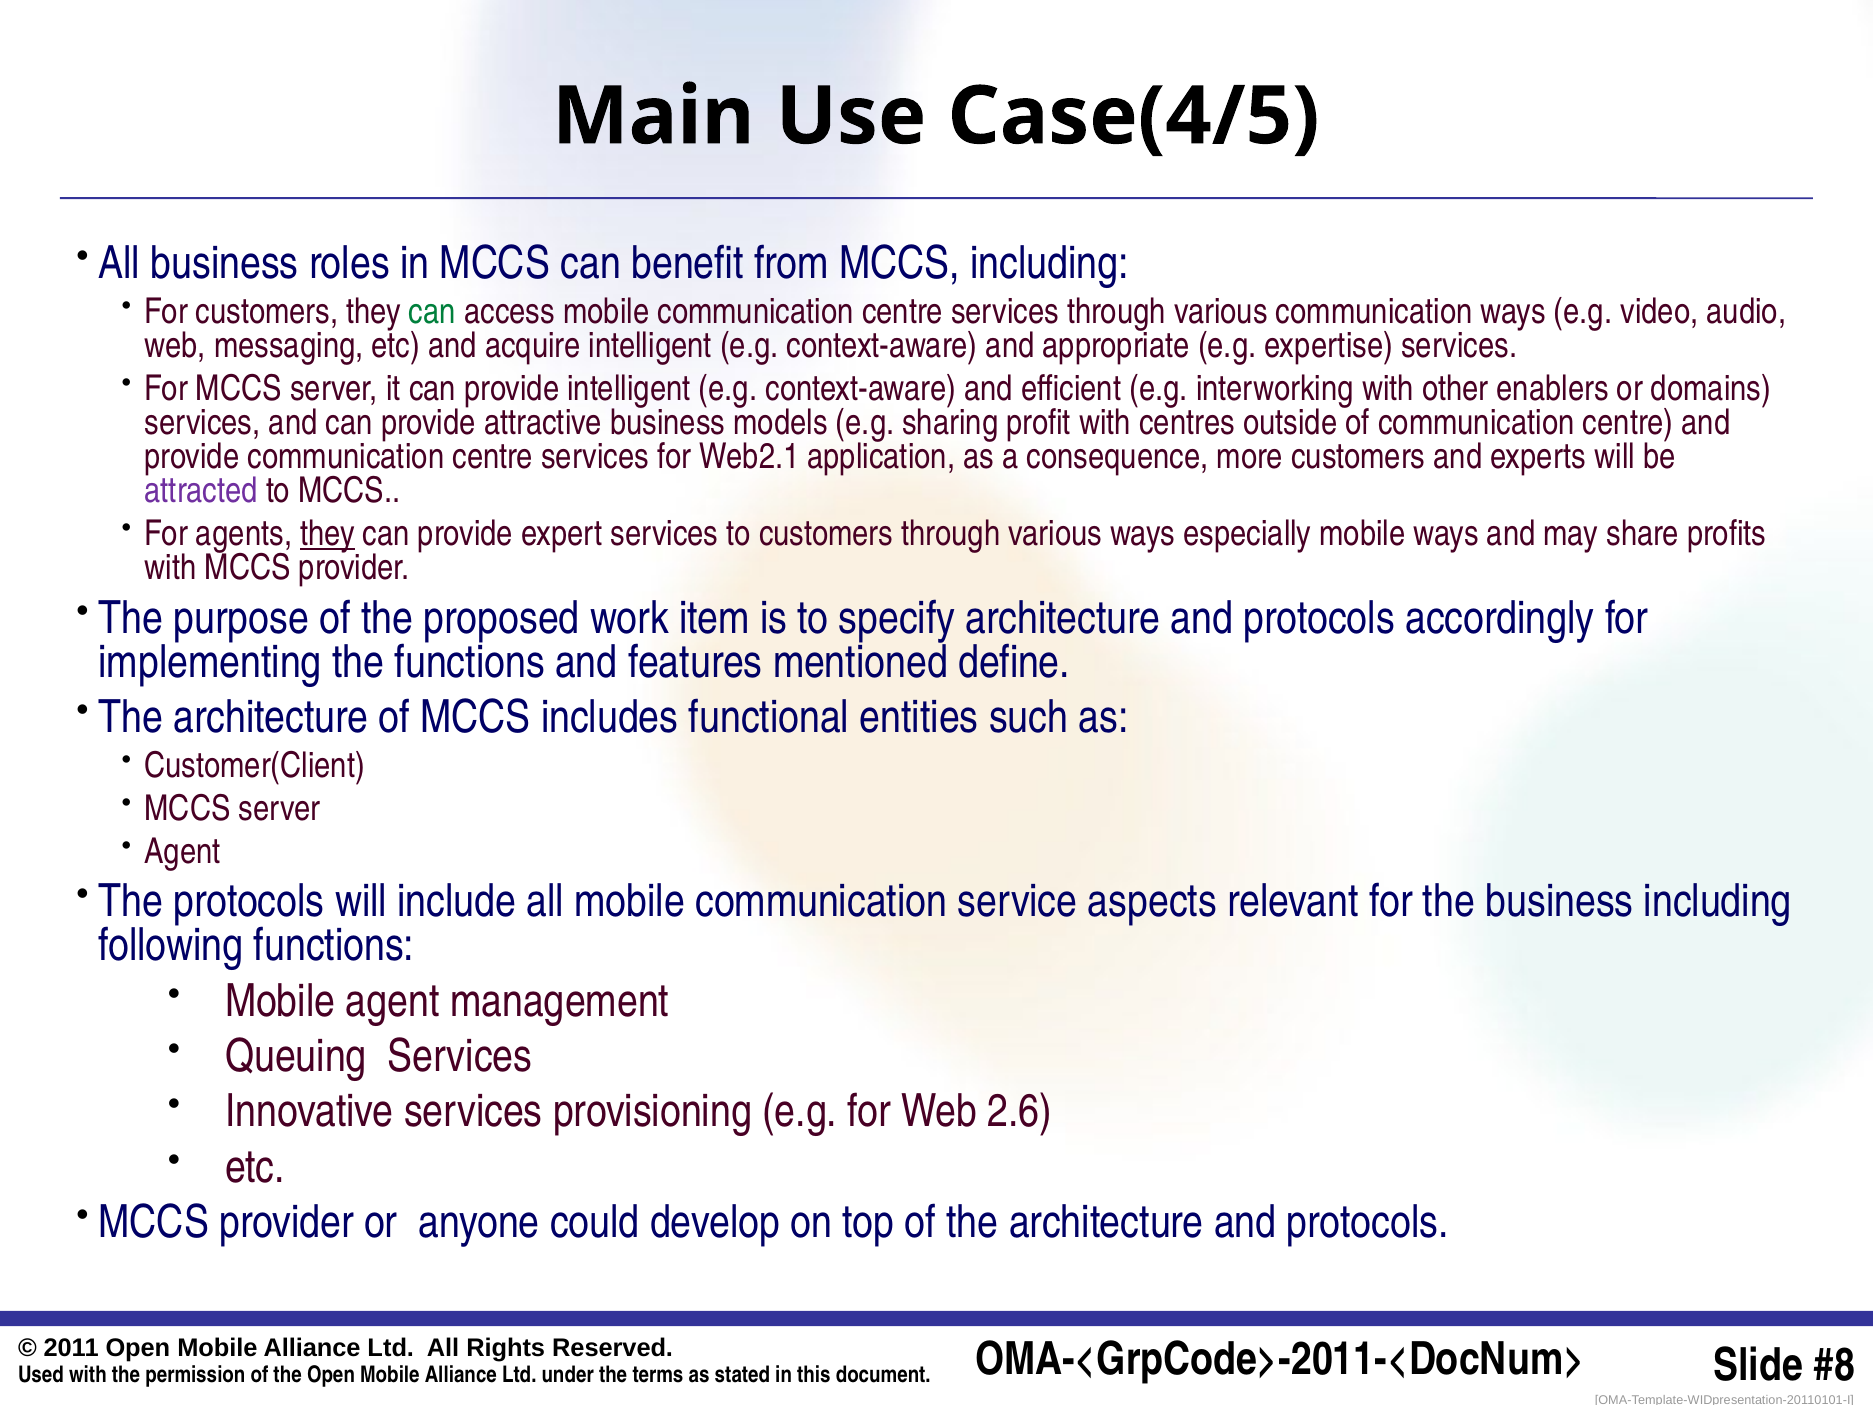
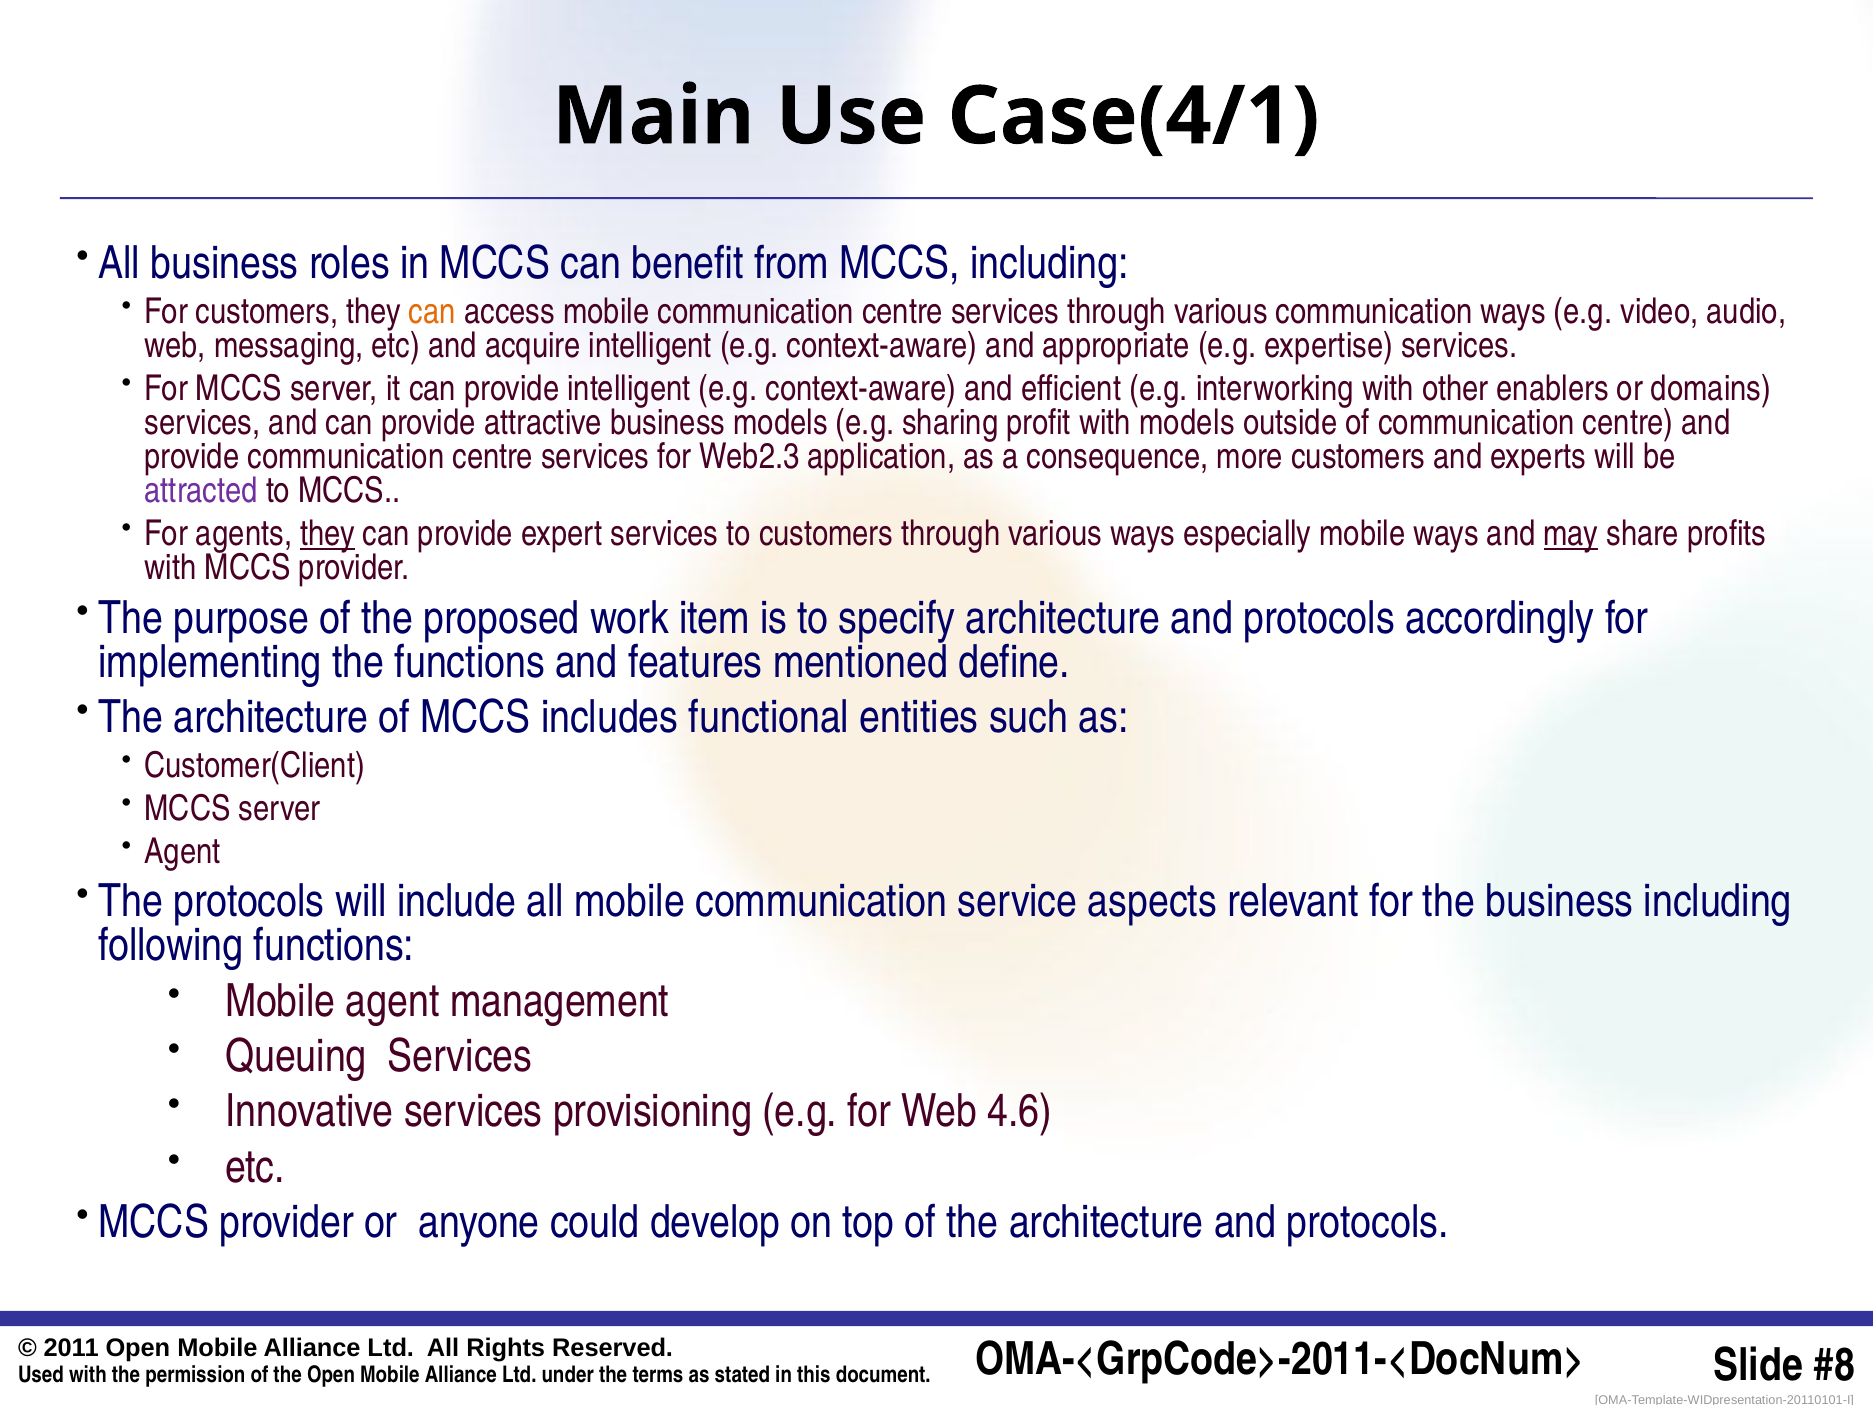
Case(4/5: Case(4/5 -> Case(4/1 (1134, 116)
can colour: green -> orange (433, 311)
with centres: centres -> models (1187, 423)
Web2.1: Web2.1 -> Web2.3 (749, 457)
may underline: none -> present (1571, 534)
2.6: 2.6 -> 4.6 (1020, 1112)
